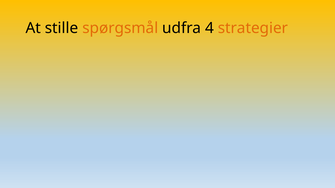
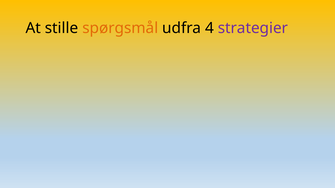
strategier colour: orange -> purple (253, 28)
